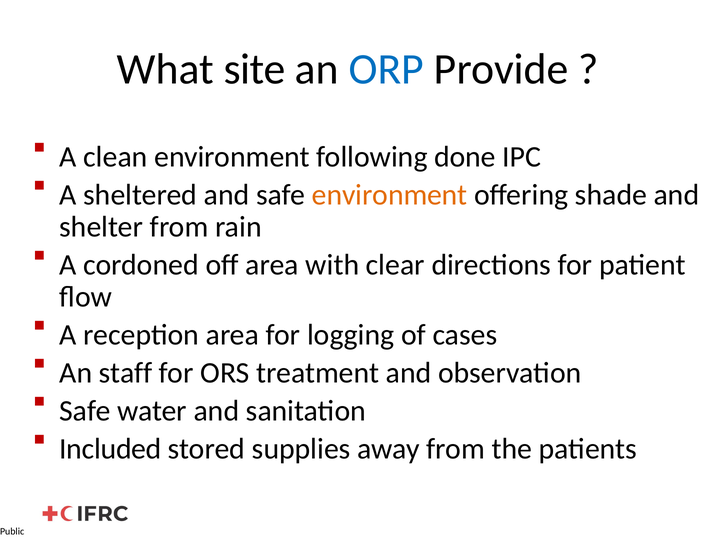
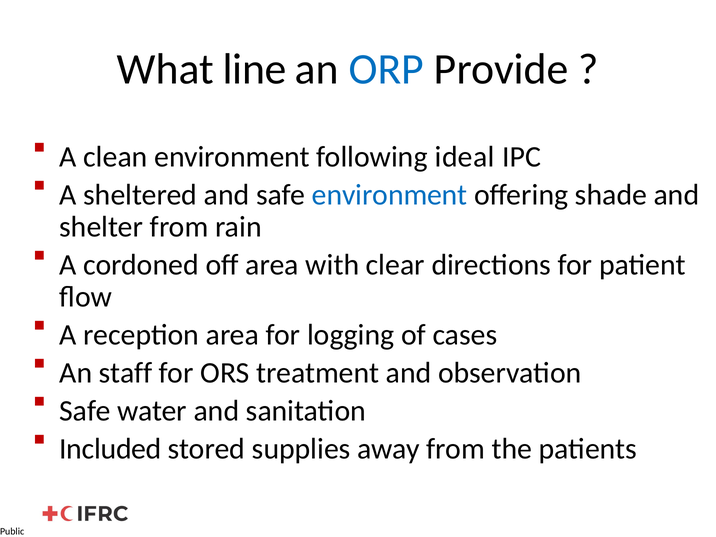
site: site -> line (255, 69)
done: done -> ideal (465, 157)
environment colour: orange -> blue (390, 195)
